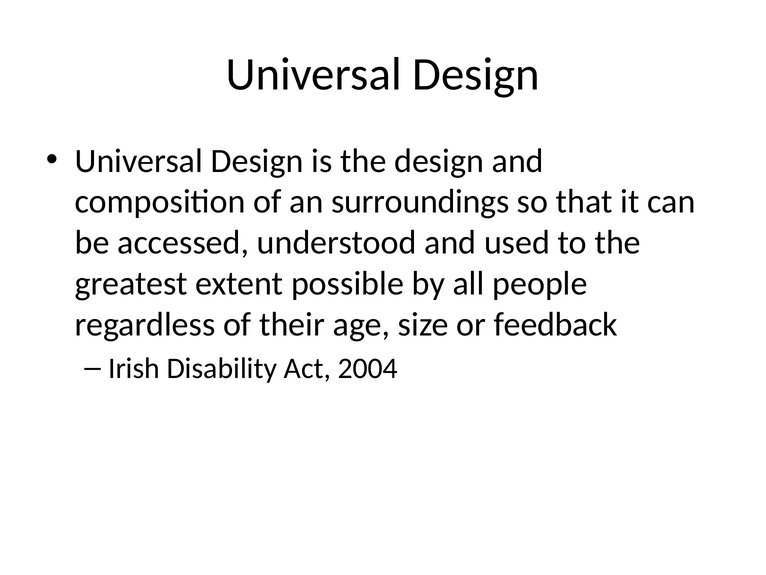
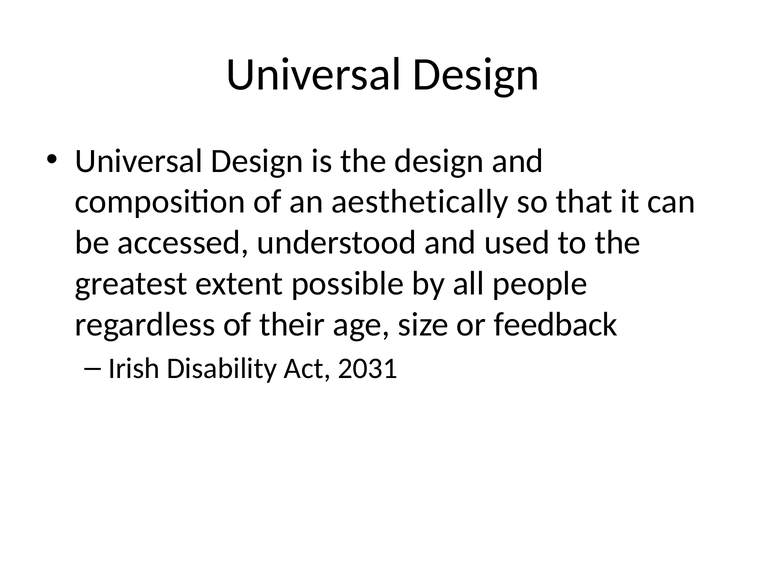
surroundings: surroundings -> aesthetically (420, 202)
2004: 2004 -> 2031 (368, 368)
